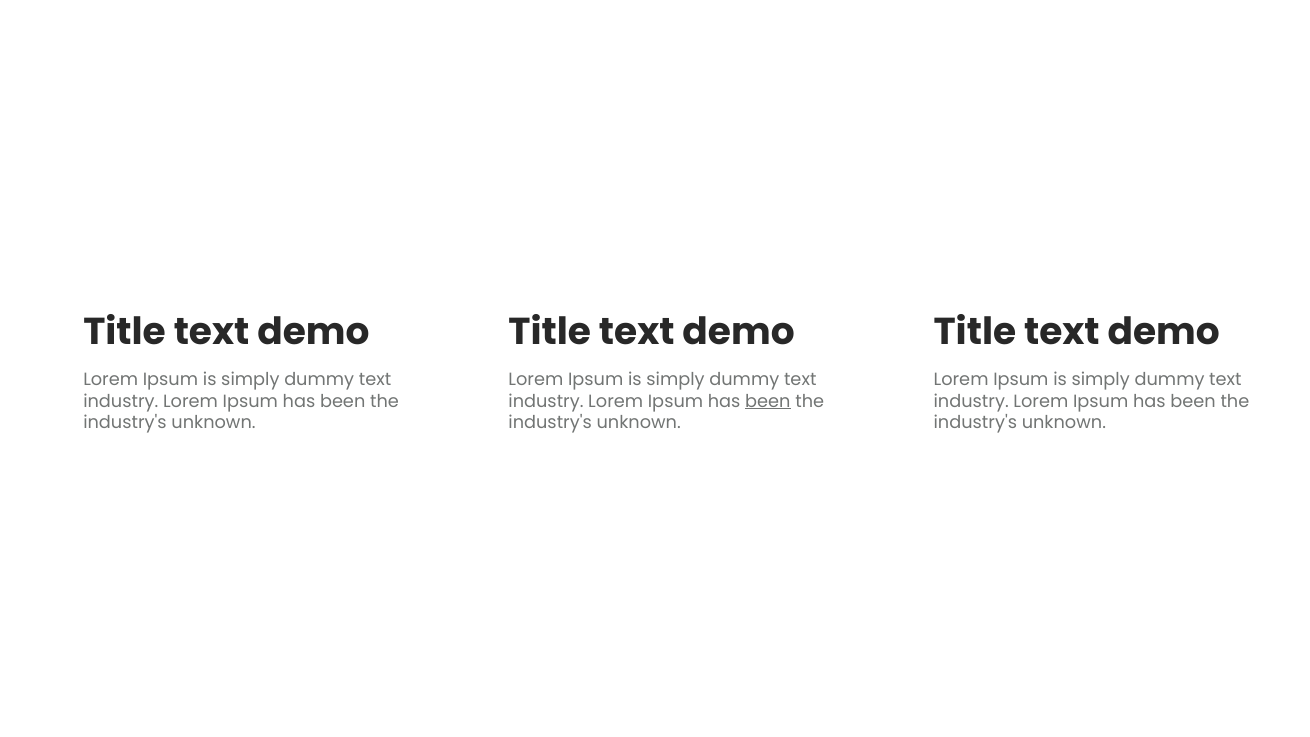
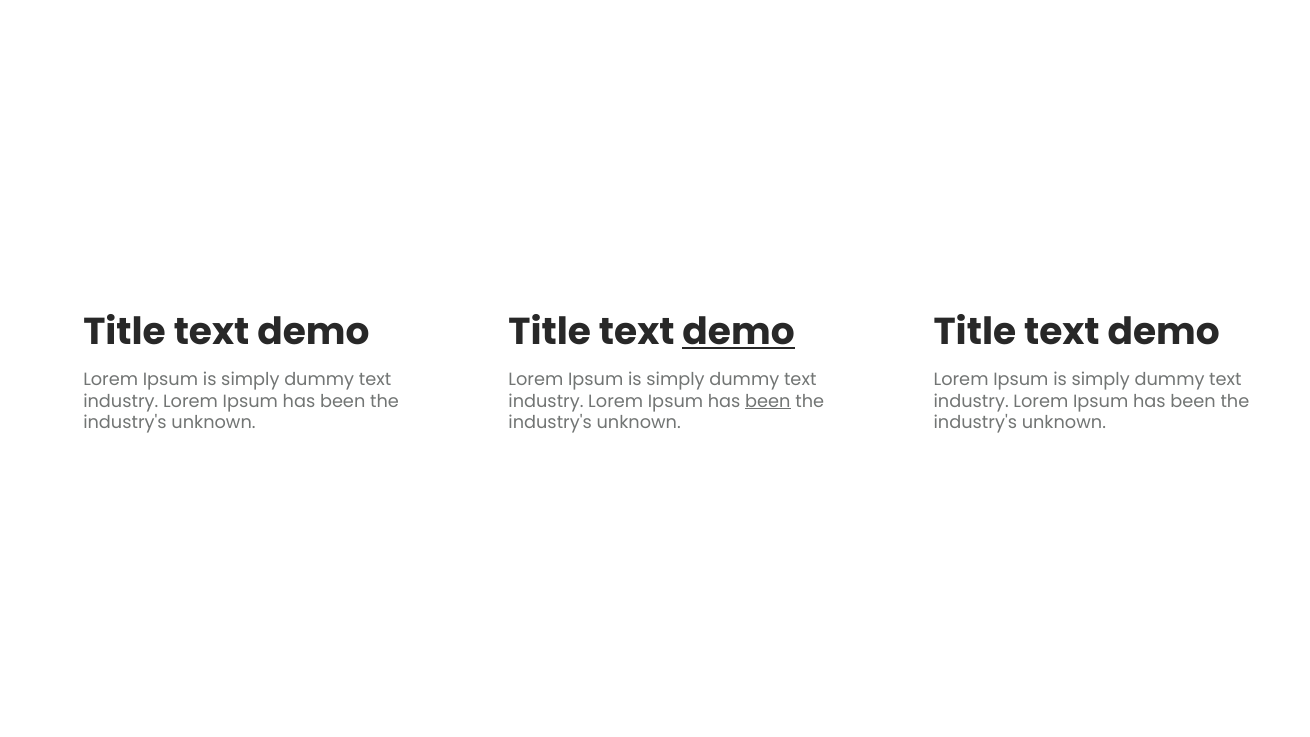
demo underline: none -> present (739, 332)
